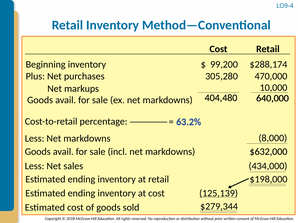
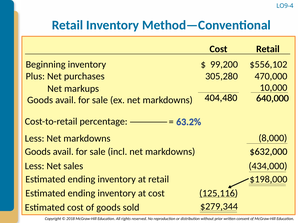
$288,174: $288,174 -> $556,102 (268, 65)
125,139: 125,139 -> 125,116 (219, 194)
